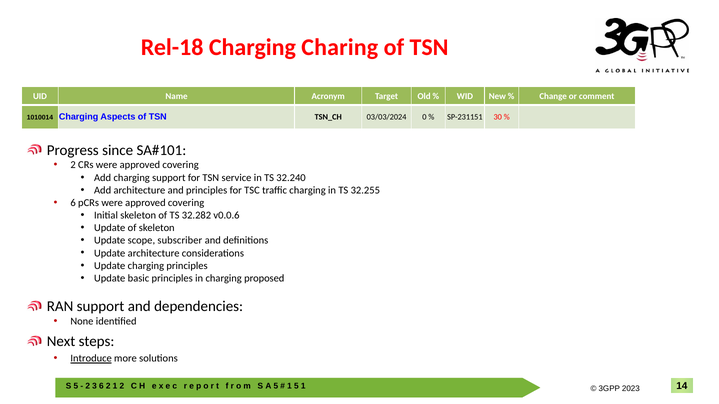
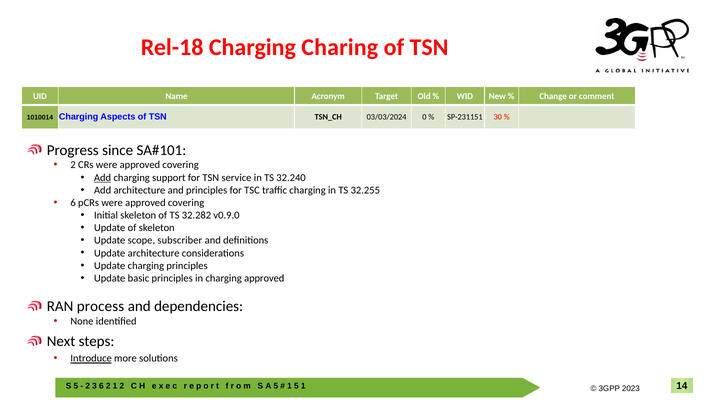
Add underline: none -> present (103, 178)
v0.0.6: v0.0.6 -> v0.9.0 (226, 216)
charging proposed: proposed -> approved (264, 279)
RAN support: support -> process (100, 307)
